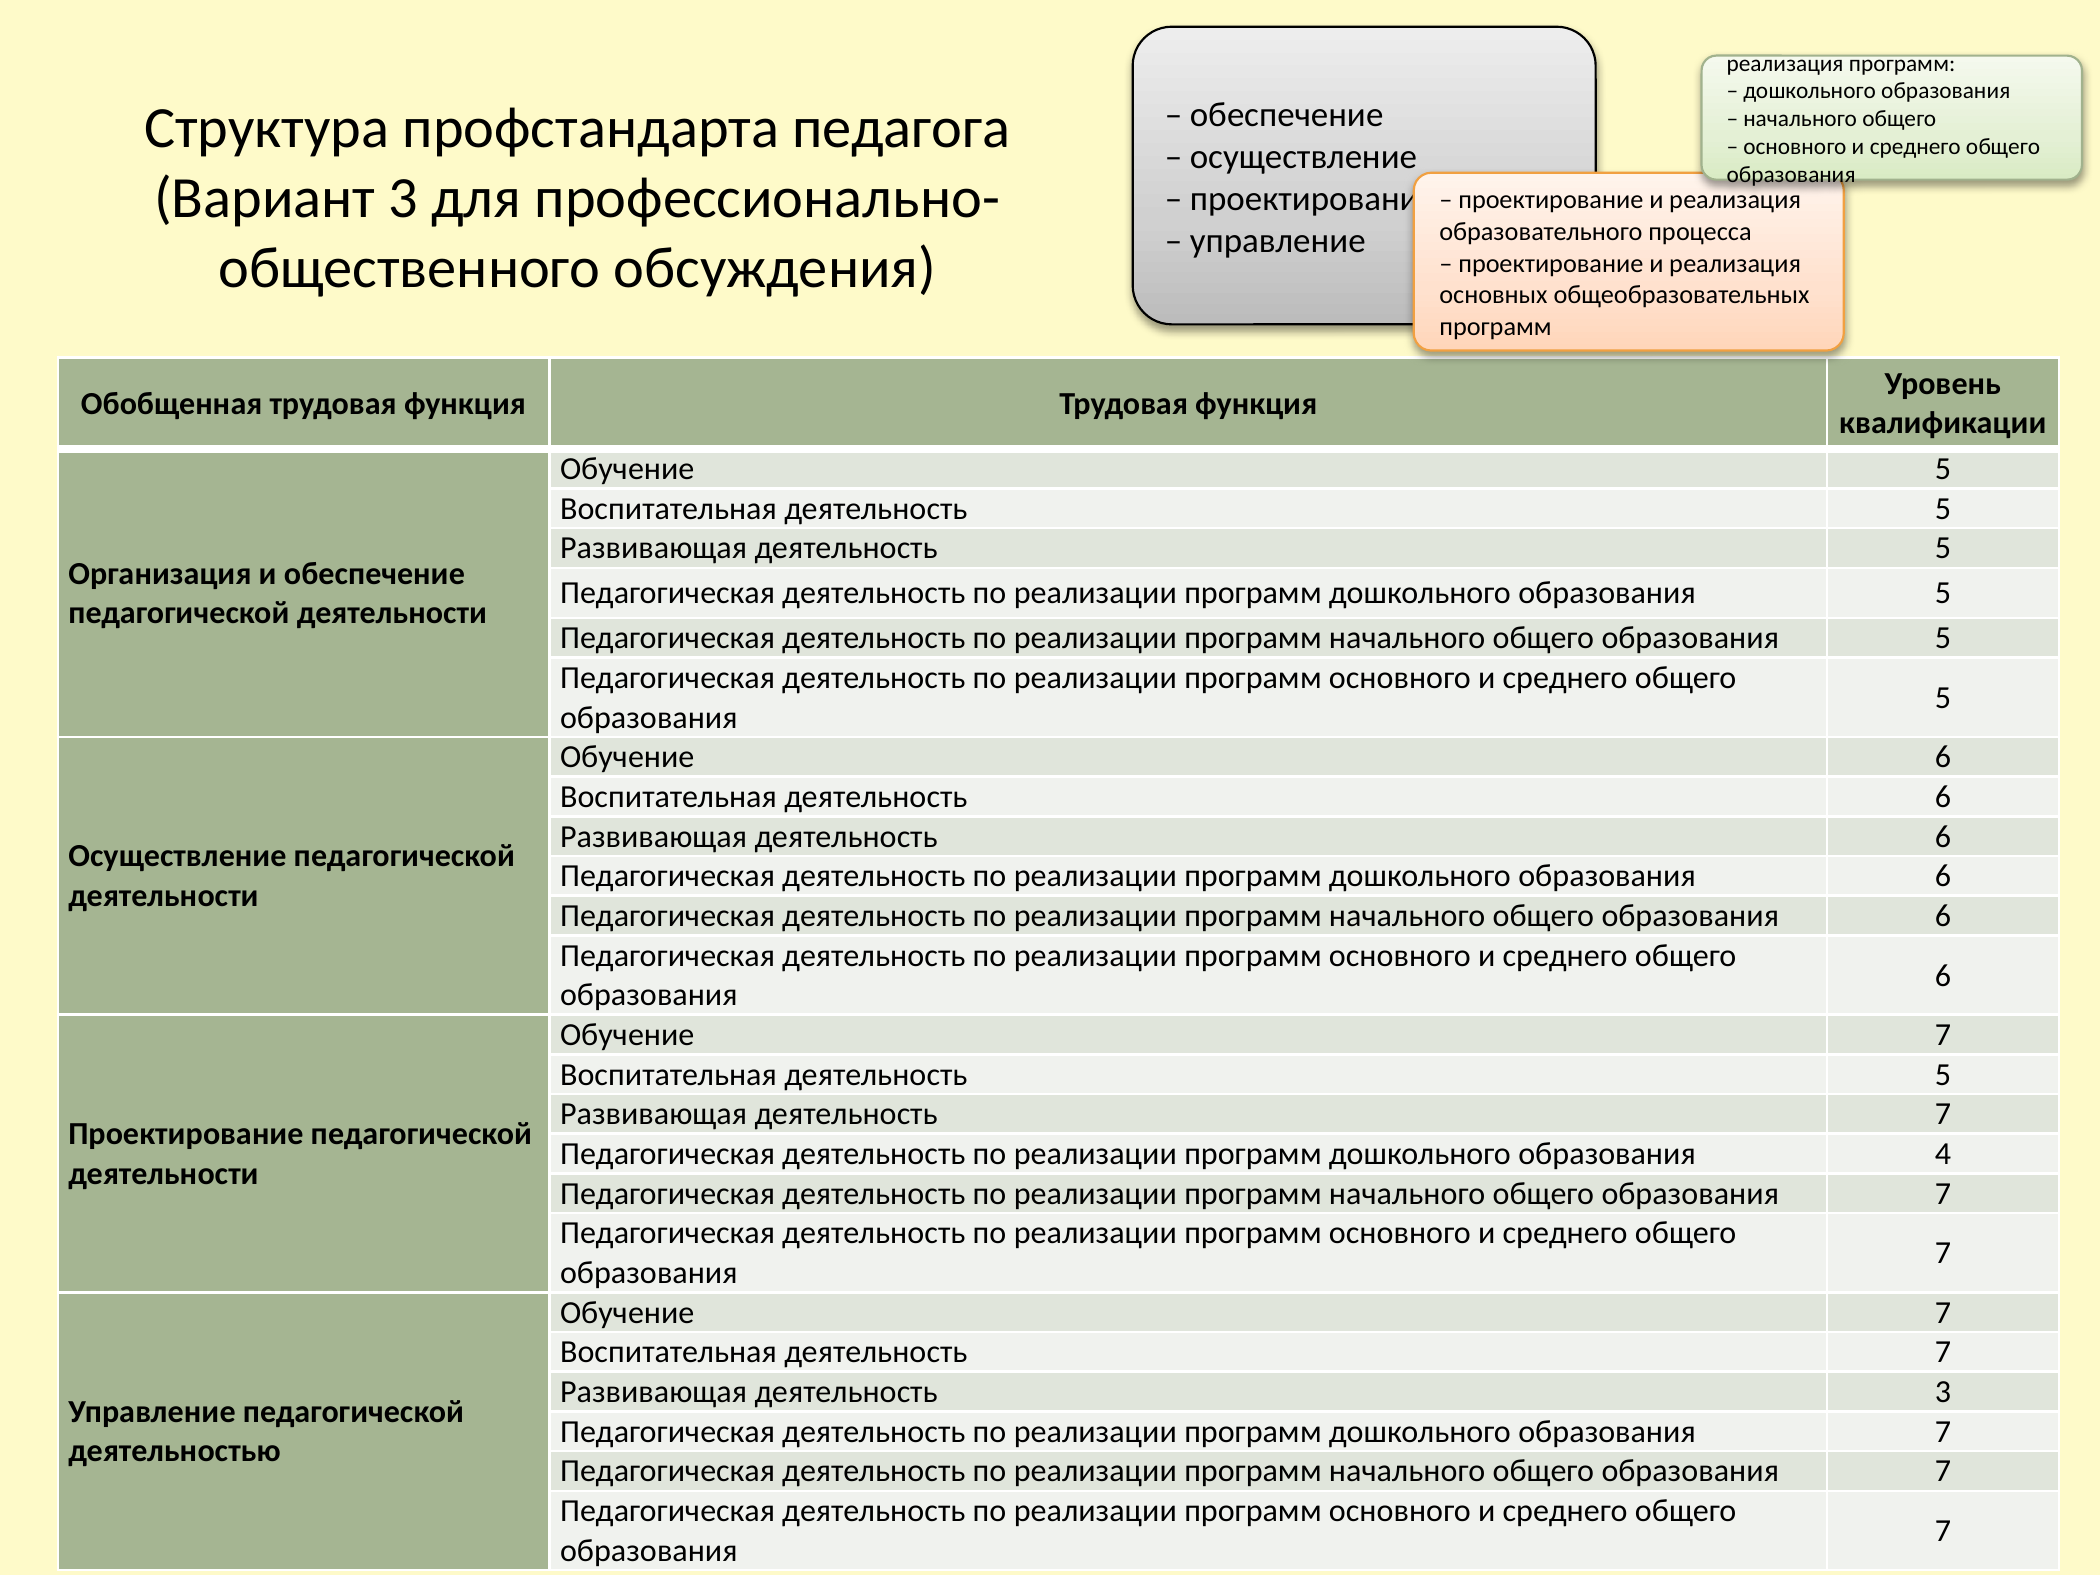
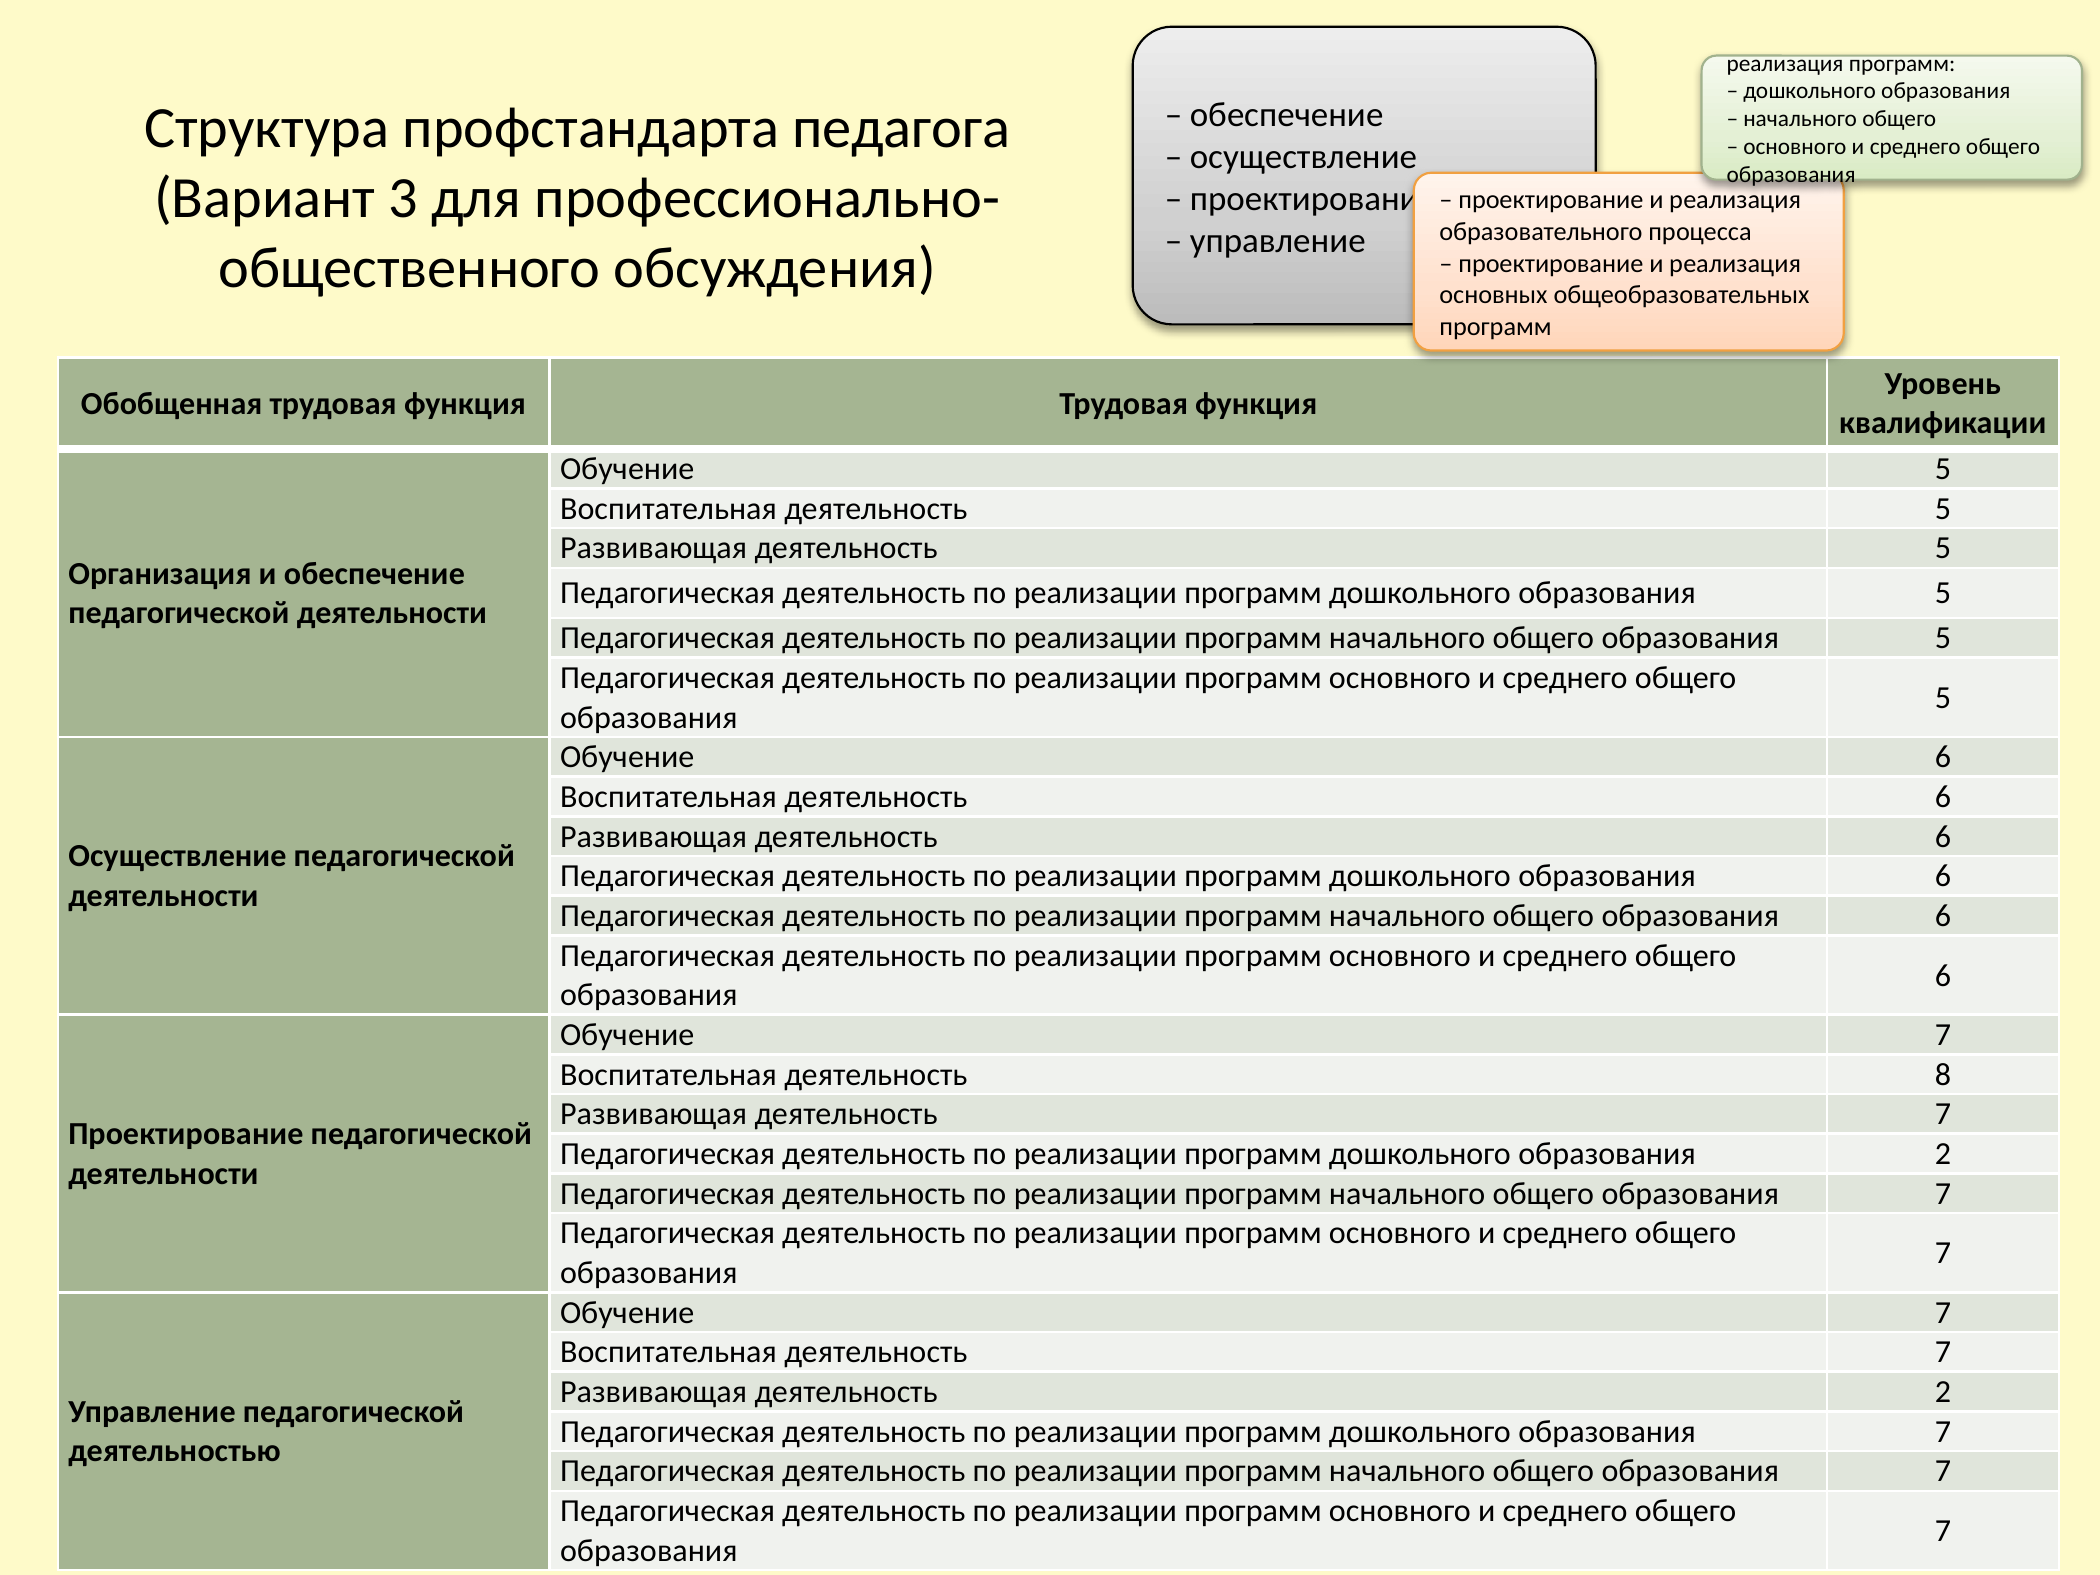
5: 5 -> 8 (1943, 1075)
образования 4: 4 -> 2 (1943, 1154)
деятельность 3: 3 -> 2 (1943, 1392)
